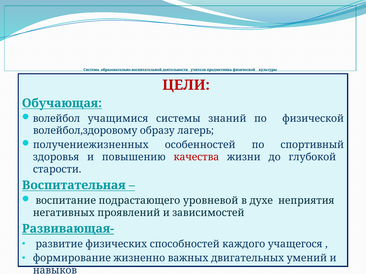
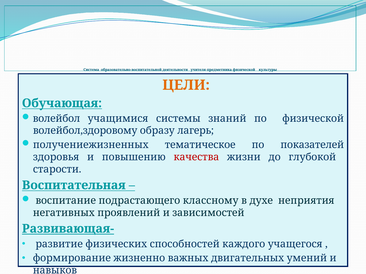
ЦЕЛИ colour: red -> orange (186, 85)
особенностей: особенностей -> тематическое (200, 145)
спортивный: спортивный -> показателей (312, 145)
уровневой: уровневой -> классному (211, 201)
